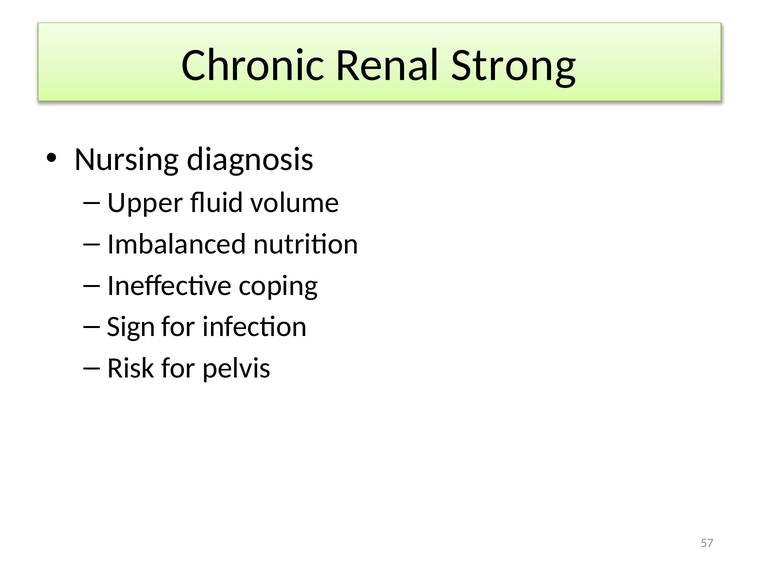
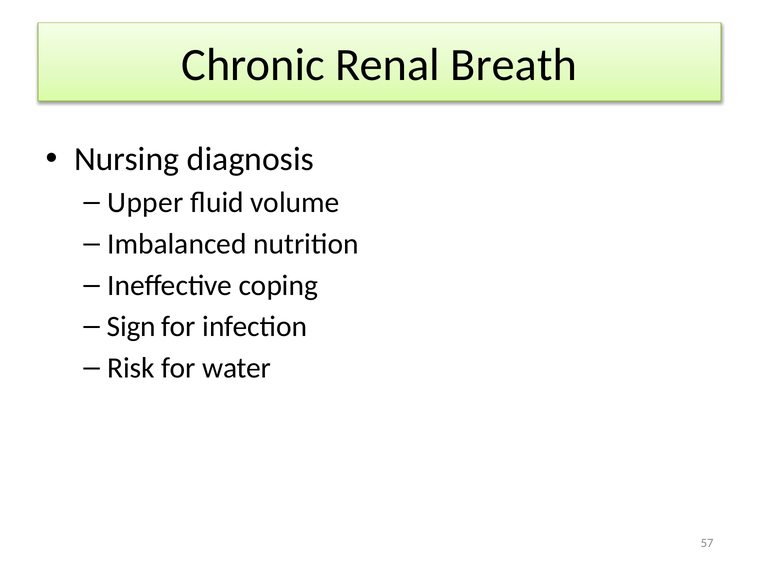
Strong: Strong -> Breath (514, 65)
pelvis: pelvis -> water (237, 368)
